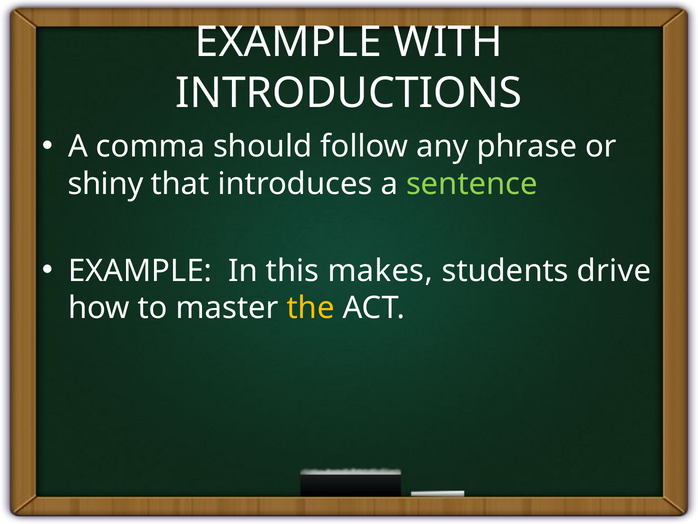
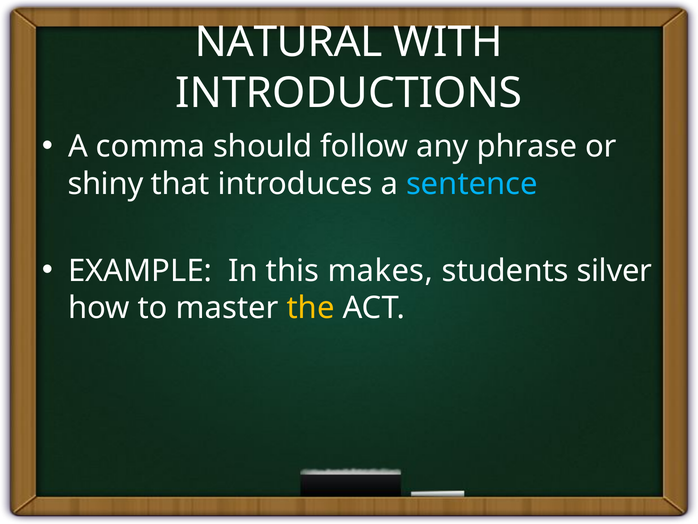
EXAMPLE: EXAMPLE -> NATURAL (289, 42)
sentence colour: light green -> light blue (472, 184)
drive: drive -> silver (614, 271)
